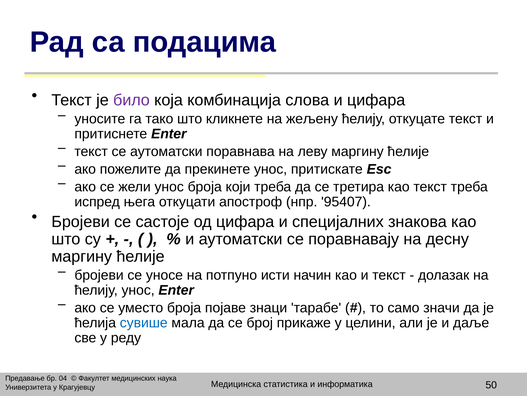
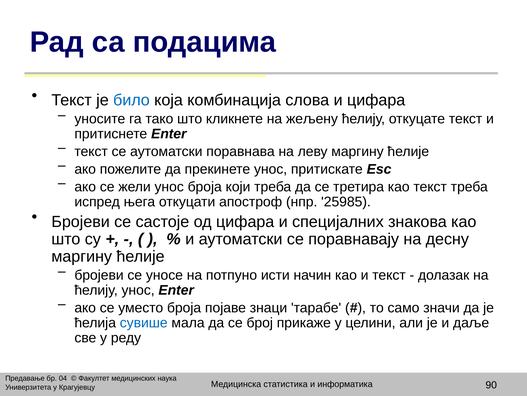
било colour: purple -> blue (131, 100)
95407: 95407 -> 25985 (346, 202)
50: 50 -> 90 (491, 384)
